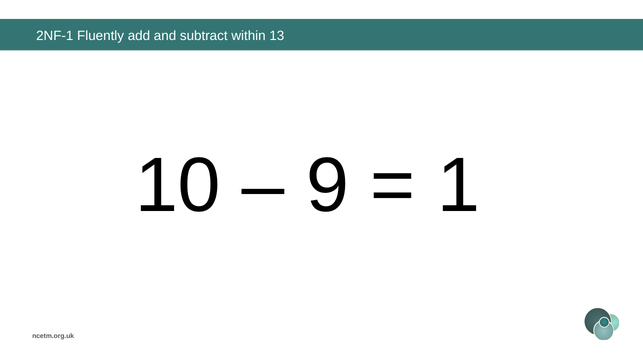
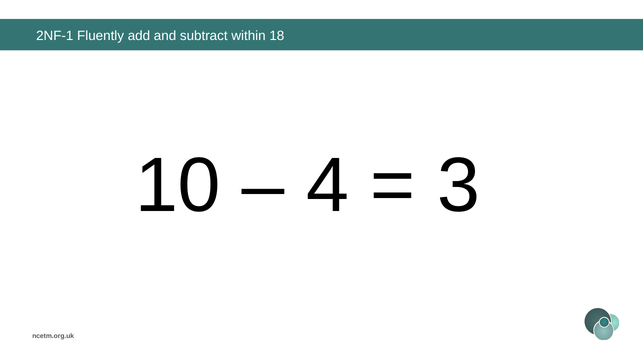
13: 13 -> 18 (277, 36)
9: 9 -> 4 (328, 186)
1: 1 -> 3 (459, 186)
